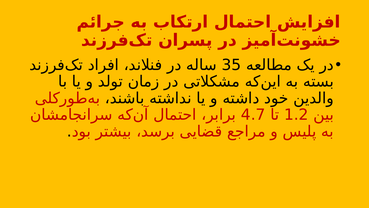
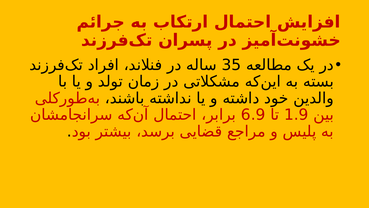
4.7: 4.7 -> 6.9 (253, 115)
1.2: 1.2 -> 1.9 (296, 115)
